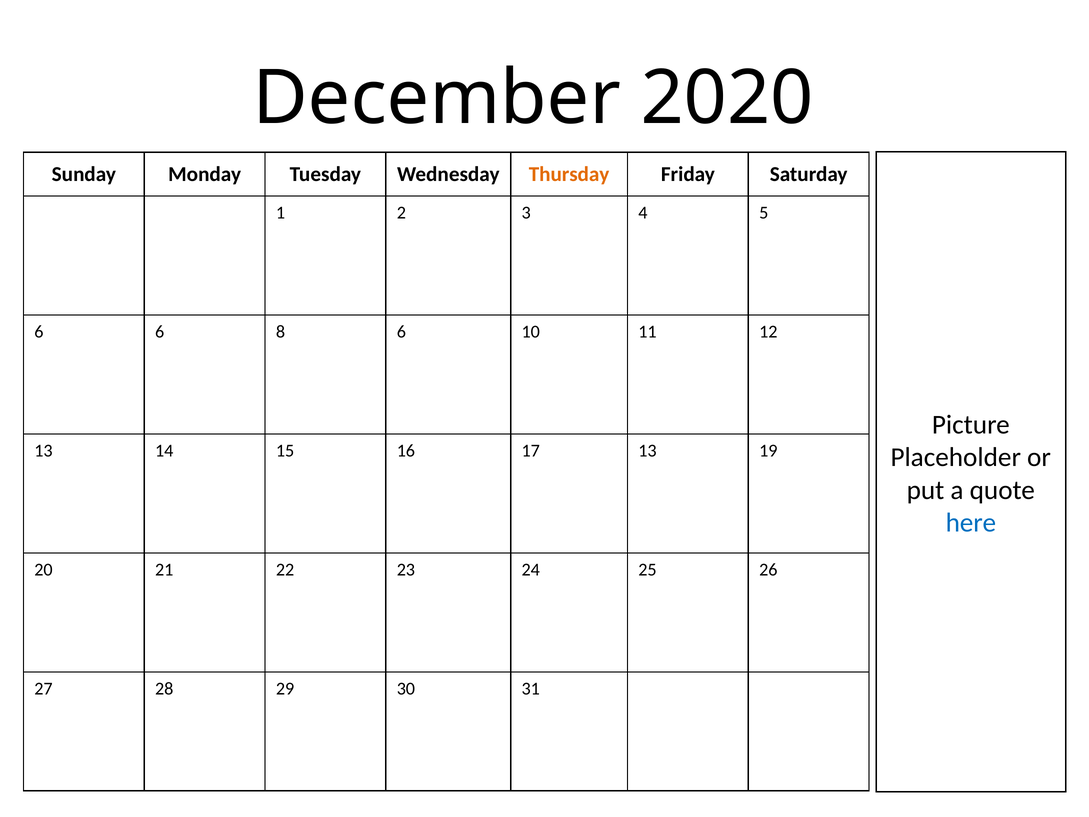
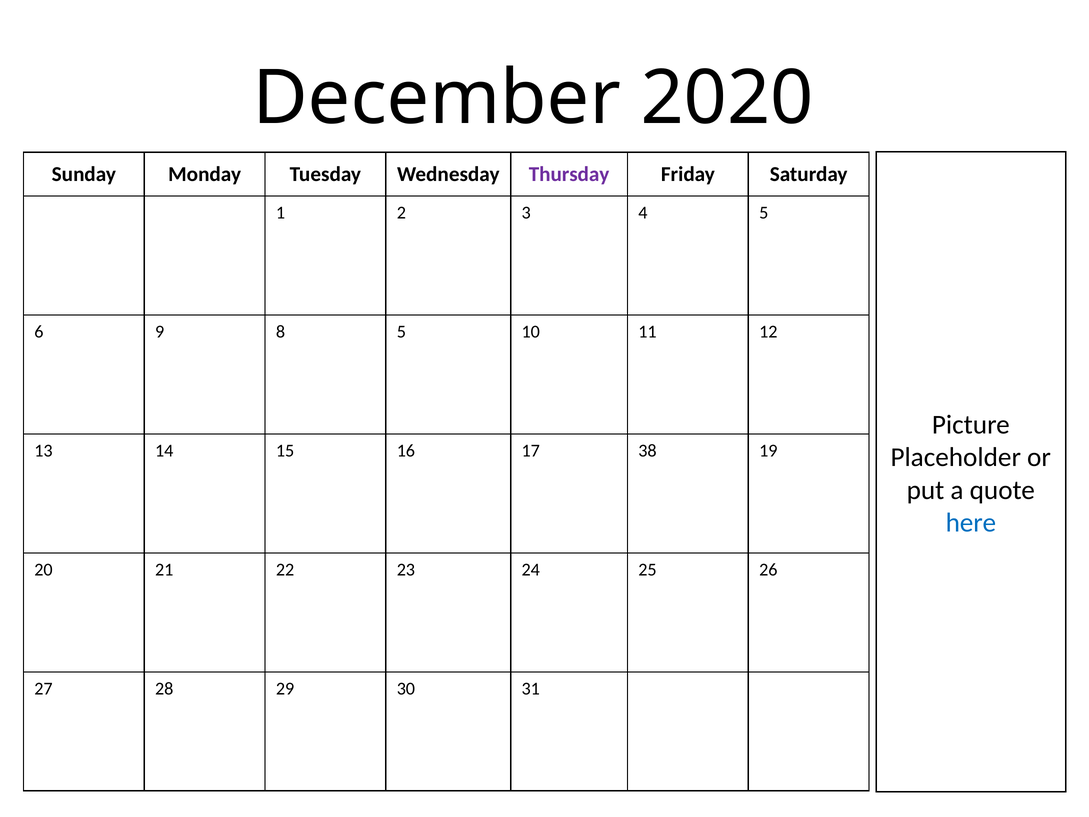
Thursday colour: orange -> purple (569, 174)
6 6: 6 -> 9 (160, 332)
8 6: 6 -> 5 (401, 332)
17 13: 13 -> 38 (648, 451)
